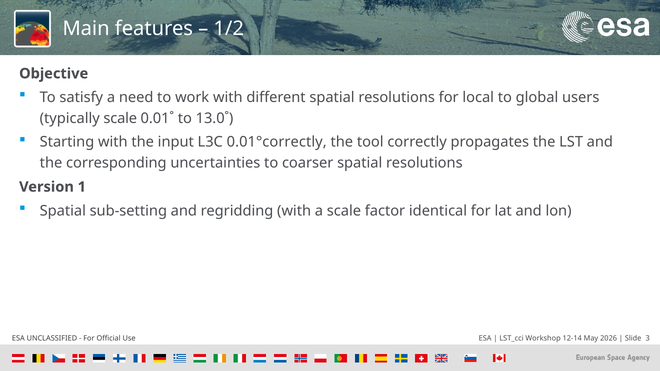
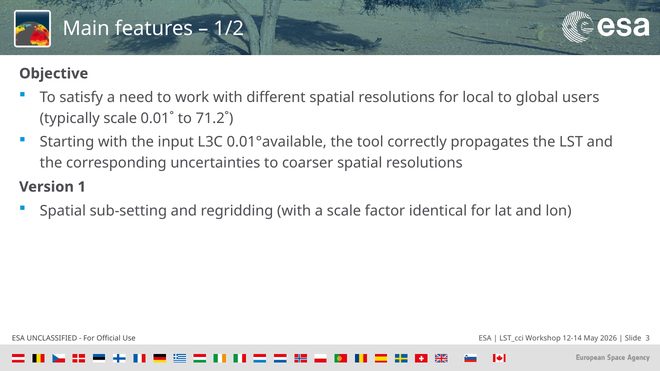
13.0˚: 13.0˚ -> 71.2˚ (215, 118)
0.01°correctly: 0.01°correctly -> 0.01°available (277, 142)
